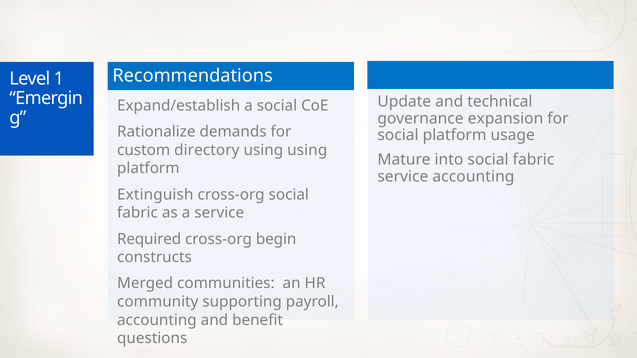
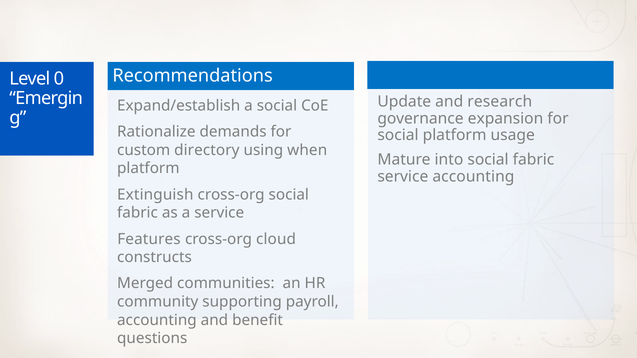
1: 1 -> 0 (59, 79)
technical: technical -> research (500, 102)
using using: using -> when (307, 150)
Required: Required -> Features (149, 239)
begin: begin -> cloud (276, 239)
